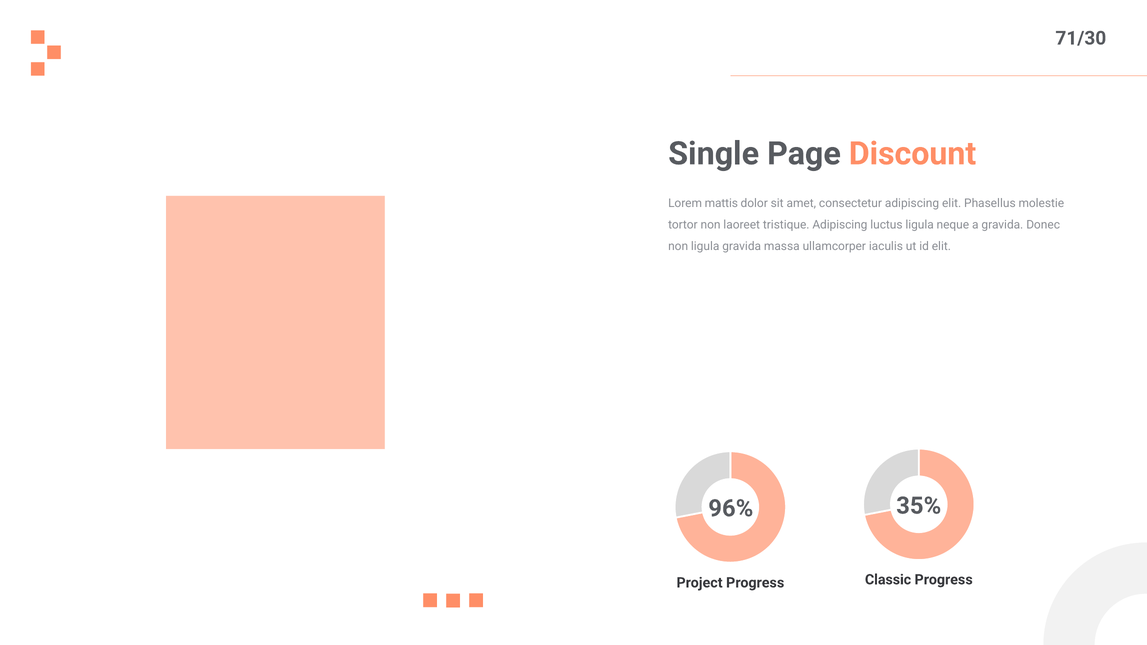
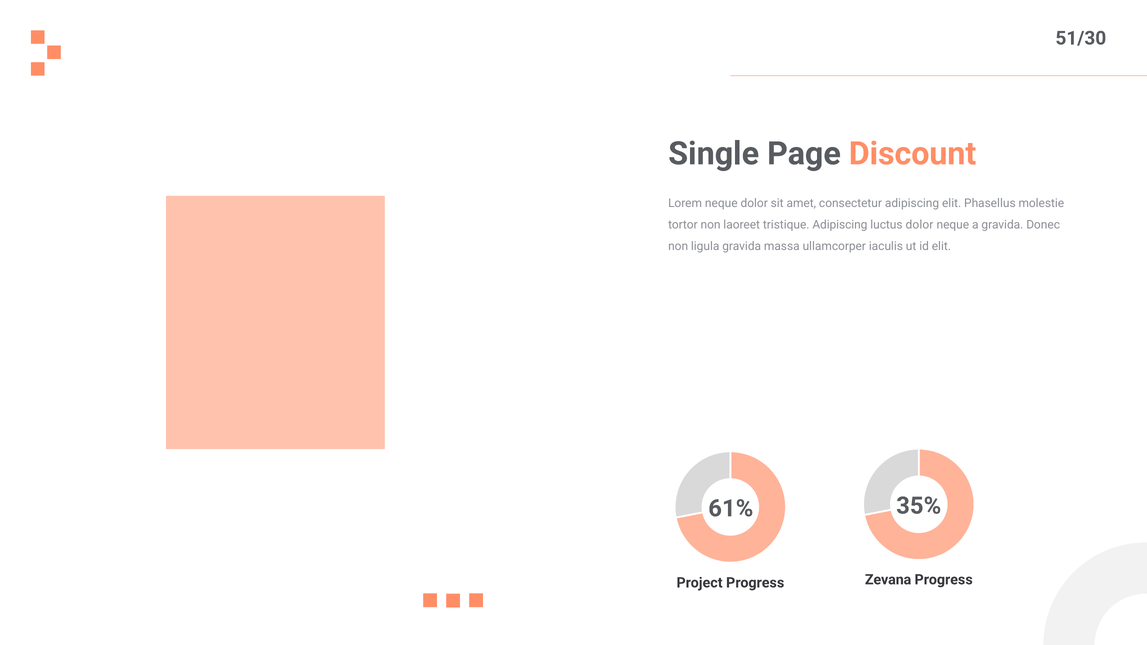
71/30: 71/30 -> 51/30 (1081, 38)
Lorem mattis: mattis -> neque (721, 203)
luctus ligula: ligula -> dolor (920, 225)
96%: 96% -> 61% (731, 509)
Classic: Classic -> Zevana (888, 580)
